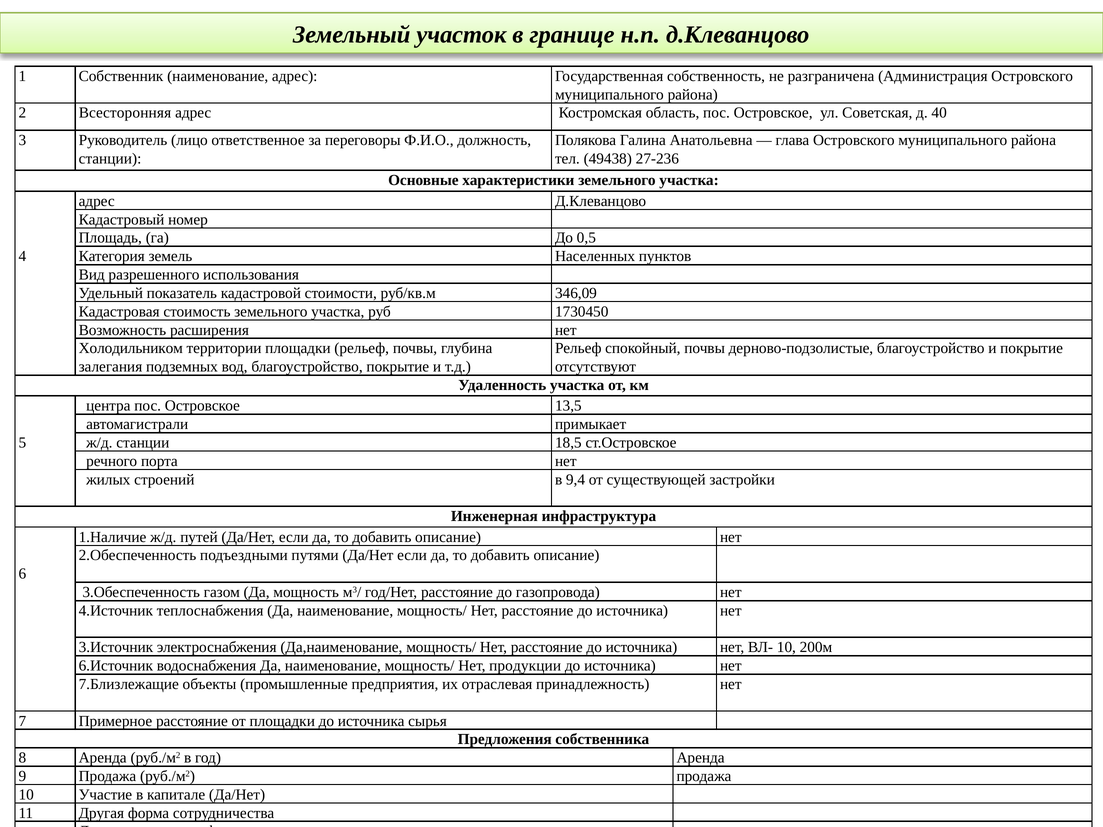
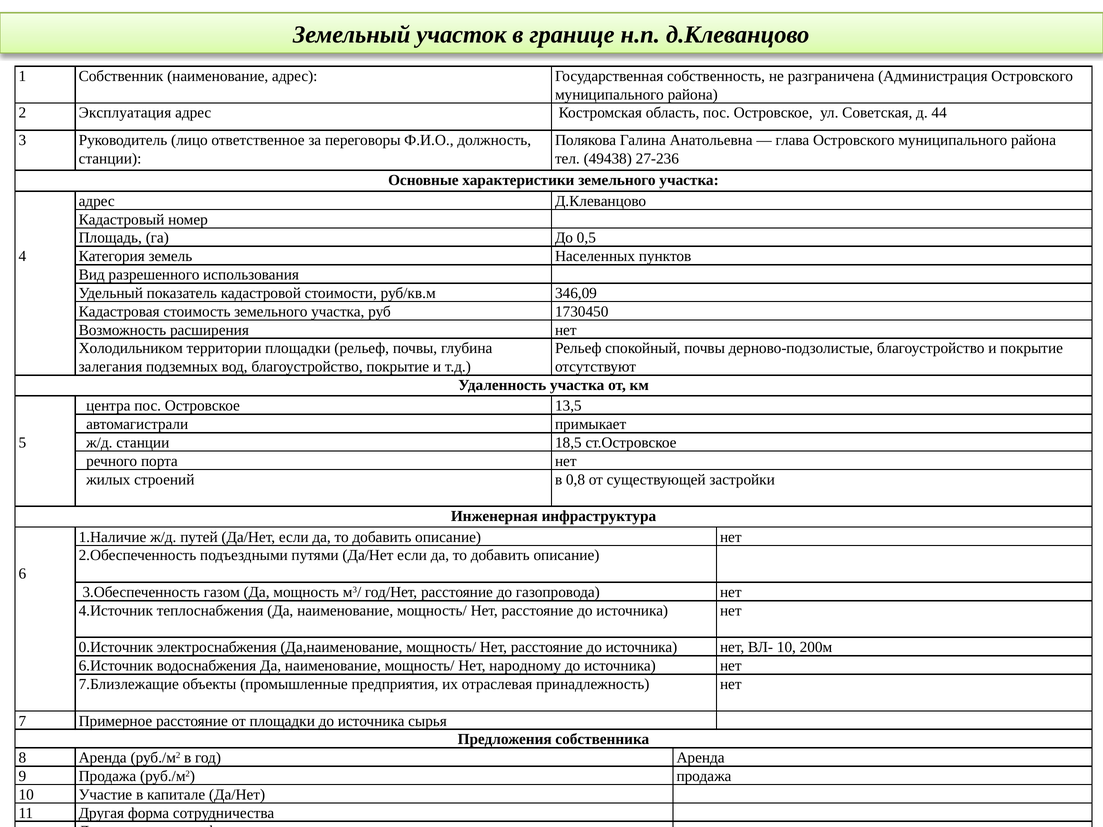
Всесторонняя: Всесторонняя -> Эксплуатация (125, 113)
40: 40 -> 44 (939, 113)
9,4: 9,4 -> 0,8 (575, 480)
3.Источник: 3.Источник -> 0.Источник (116, 648)
продукции: продукции -> народному (525, 666)
